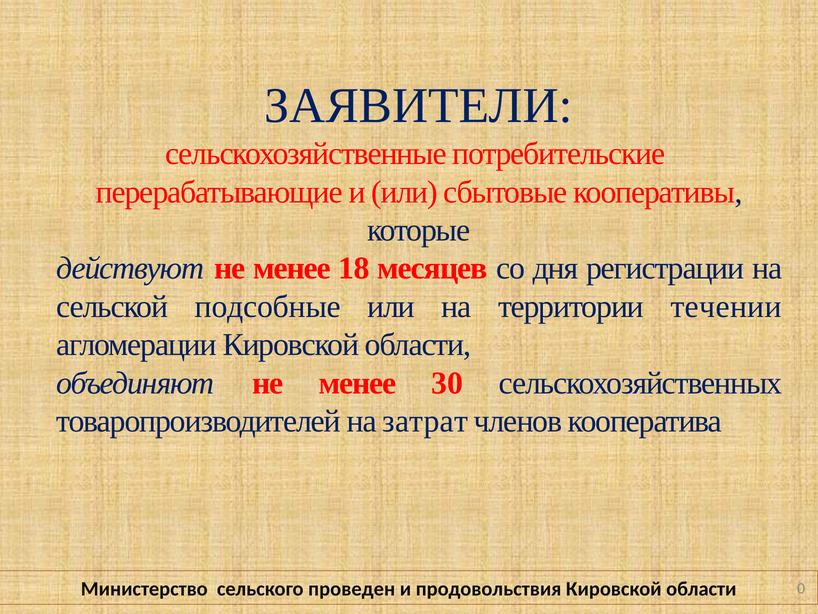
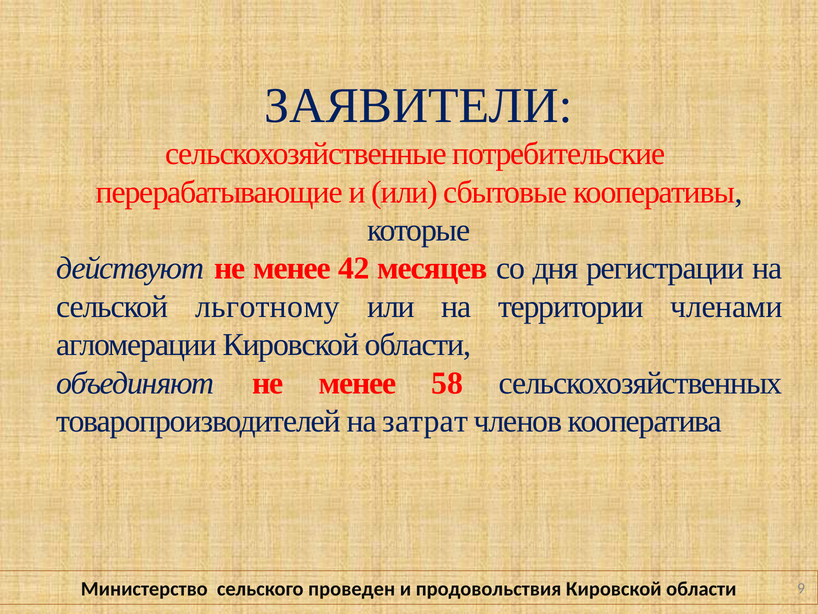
18: 18 -> 42 (354, 268)
подсобные: подсобные -> льготному (268, 306)
течении: течении -> членами (727, 306)
30: 30 -> 58 (447, 383)
0: 0 -> 9 (801, 588)
